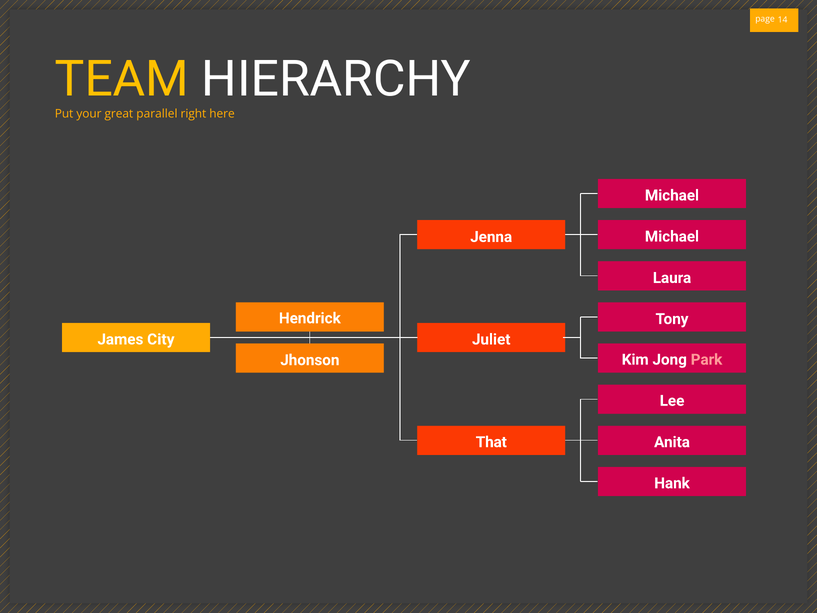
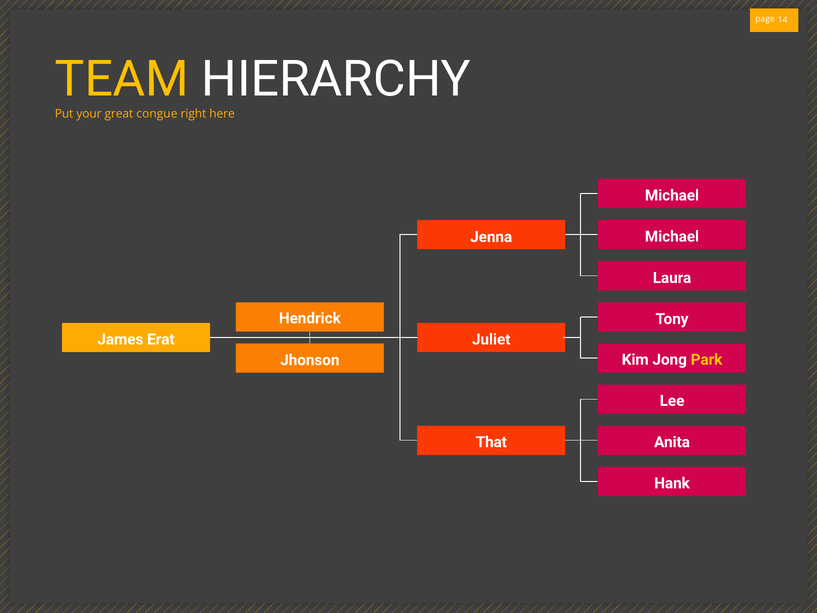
parallel: parallel -> congue (157, 114)
City: City -> Erat (161, 339)
Park colour: pink -> yellow (706, 359)
